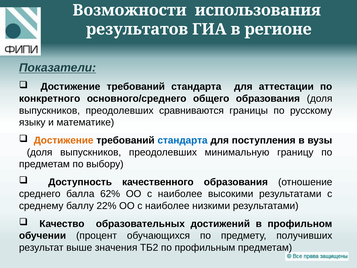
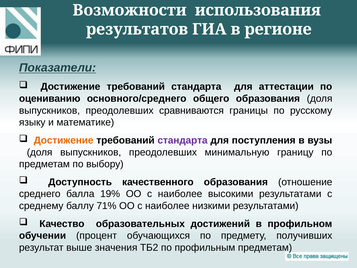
конкретного: конкретного -> оцениванию (50, 99)
стандарта colour: blue -> purple (183, 140)
62%: 62% -> 19% (110, 194)
22%: 22% -> 71% (106, 206)
